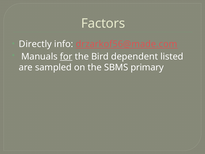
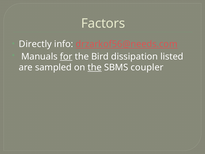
drzarkof56@made.com: drzarkof56@made.com -> drzarkof56@needs.com (127, 44)
dependent: dependent -> dissipation (134, 56)
the underline: none -> present (95, 67)
primary: primary -> coupler (147, 67)
